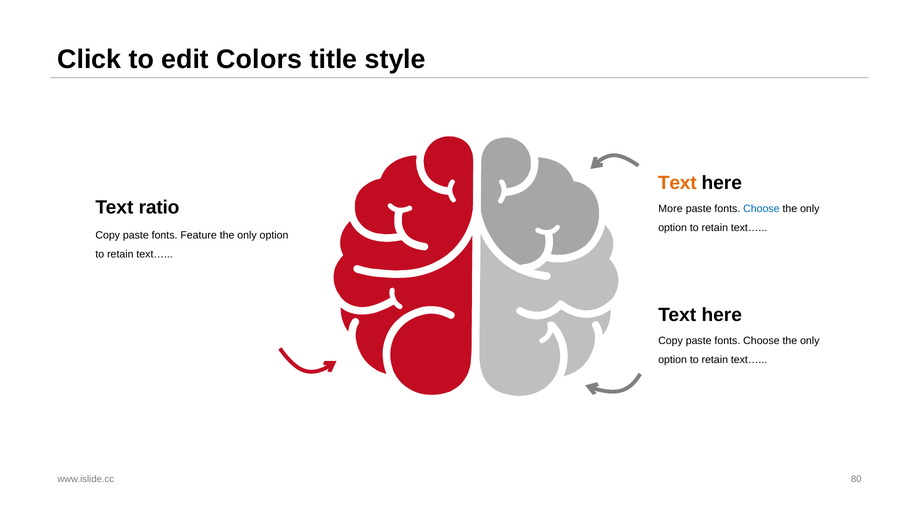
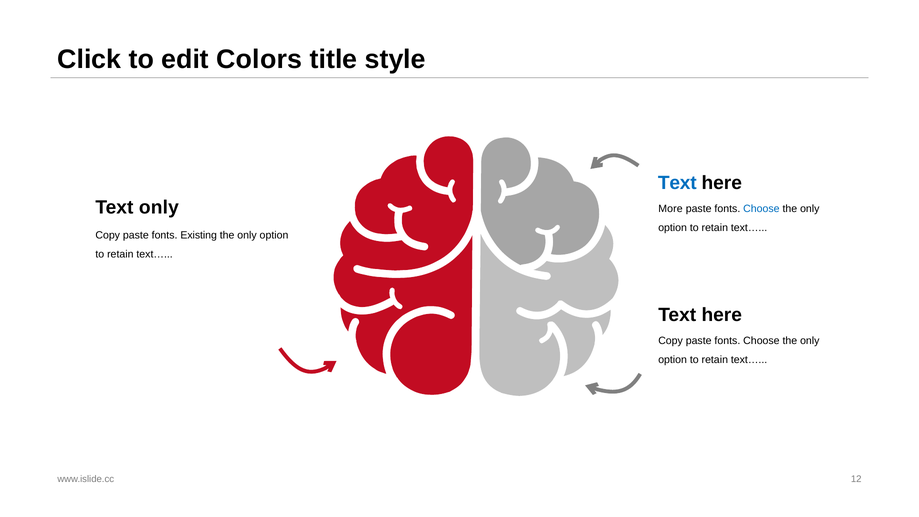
Text colour: orange -> blue (677, 183)
Text ratio: ratio -> only (159, 207)
Feature: Feature -> Existing (199, 235)
80: 80 -> 12 (856, 479)
